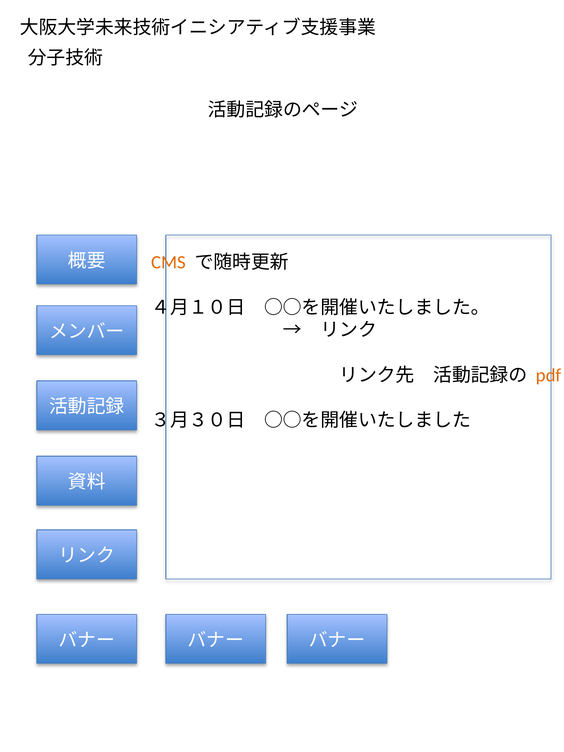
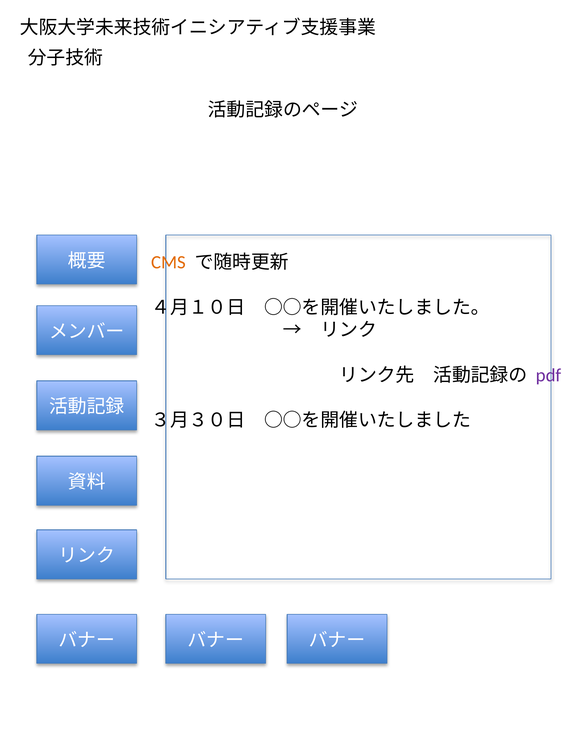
pdf colour: orange -> purple (549, 375)
